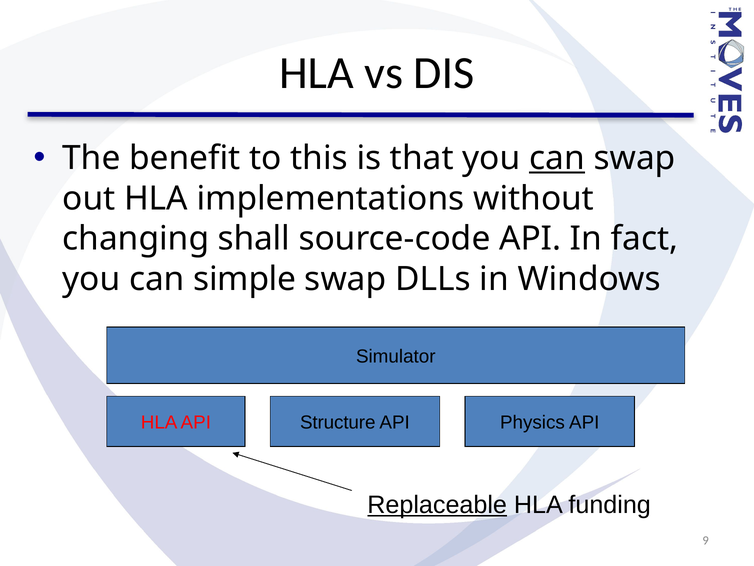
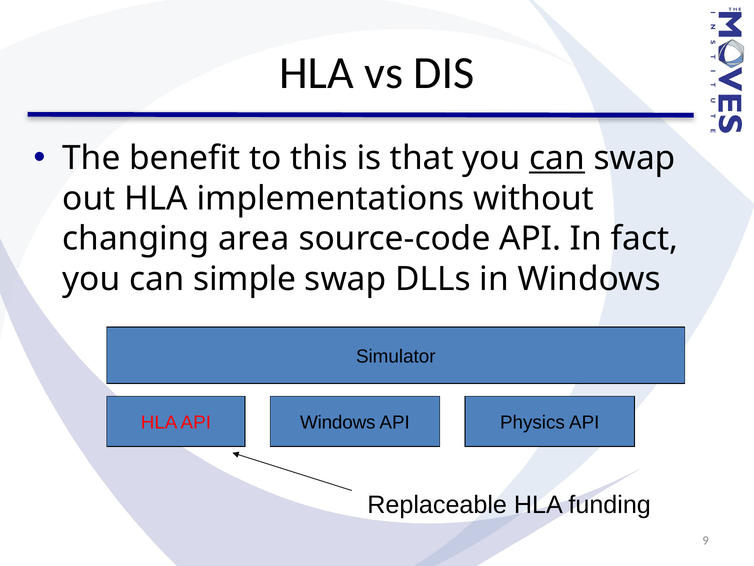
shall: shall -> area (254, 239)
Structure: Structure -> Windows (338, 422)
Replaceable underline: present -> none (437, 504)
